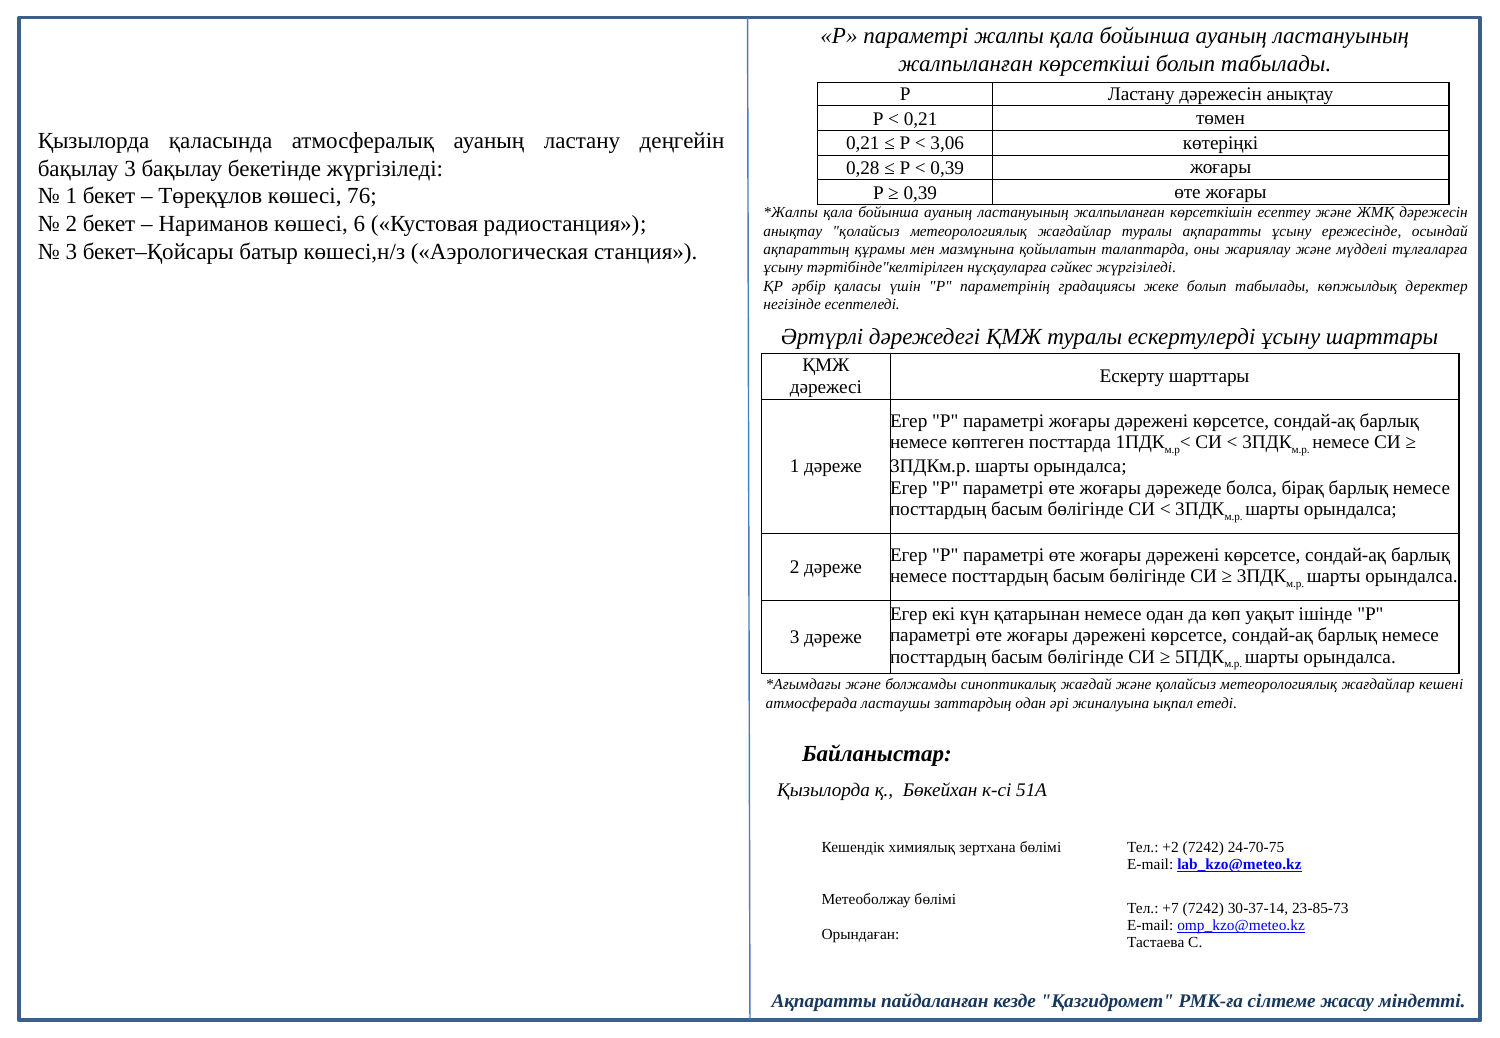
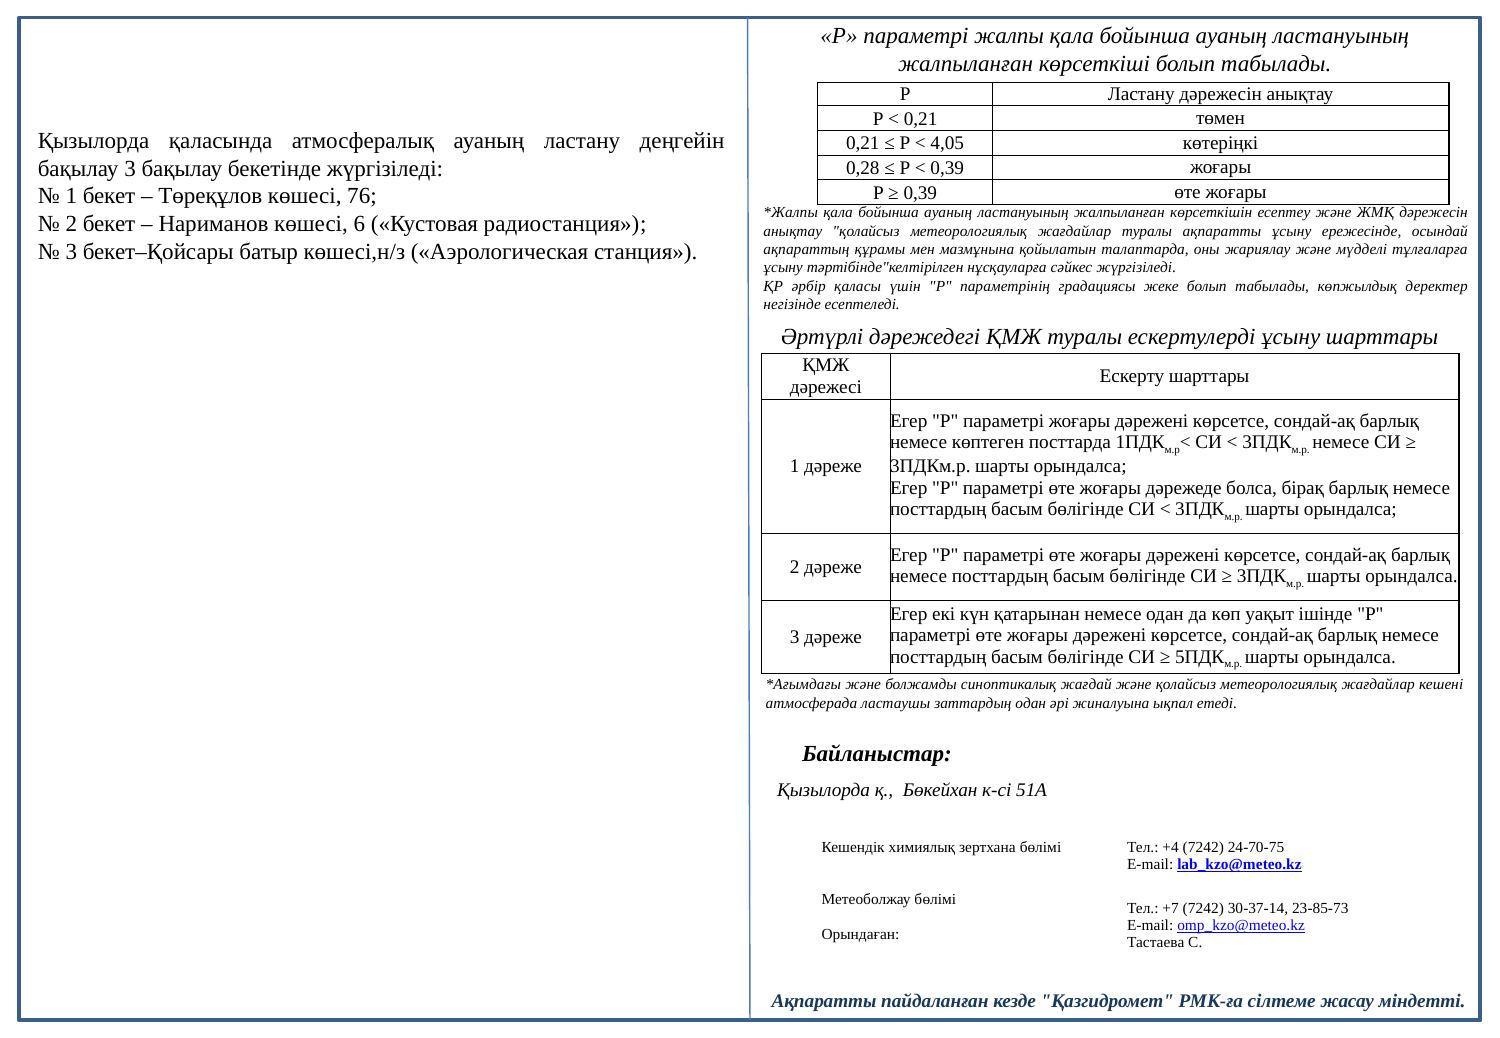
3,06: 3,06 -> 4,05 (947, 144)
+2: +2 -> +4 (1171, 848)
